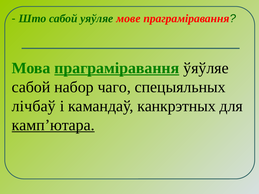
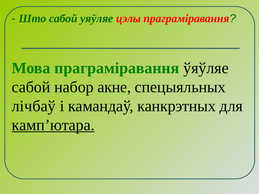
мове: мове -> цэлы (129, 18)
праграміравання underline: present -> none (117, 68)
чаго: чаго -> акне (114, 87)
